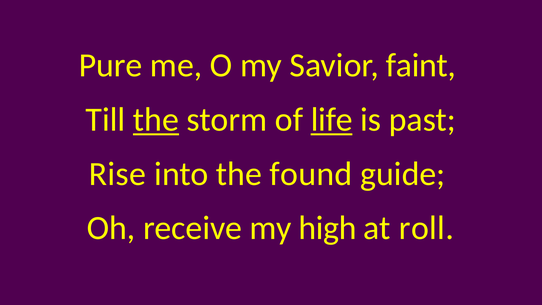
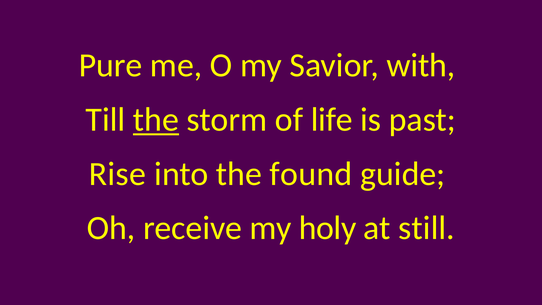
faint: faint -> with (421, 65)
life underline: present -> none (332, 120)
high: high -> holy (328, 228)
roll: roll -> still (427, 228)
